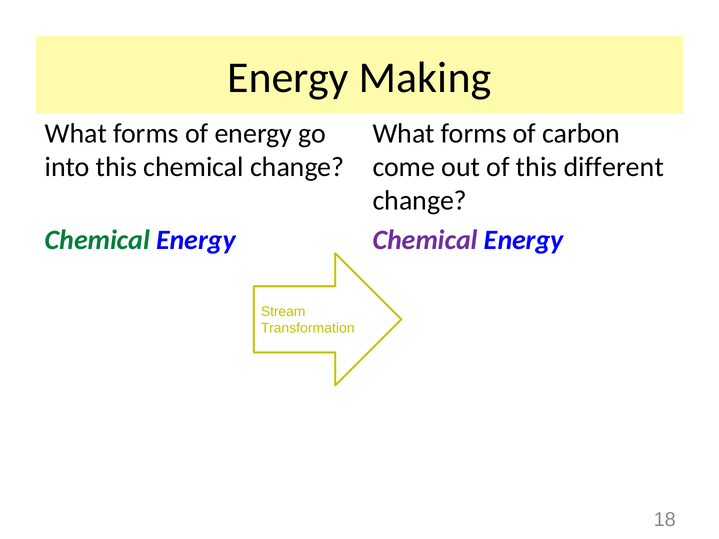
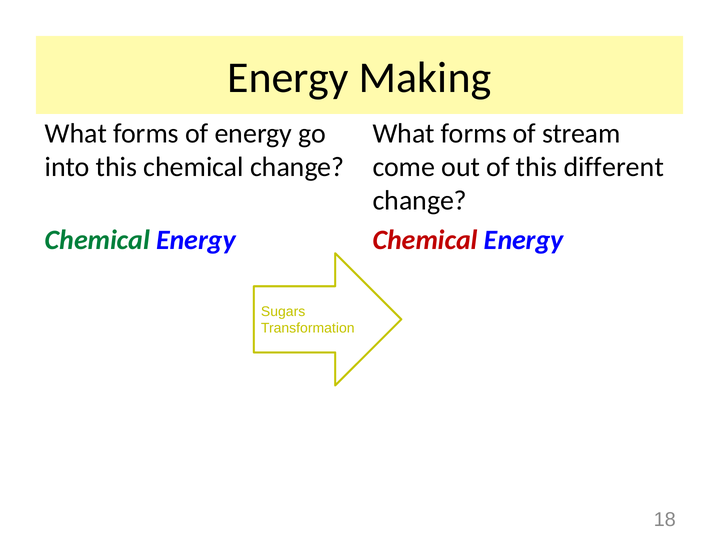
carbon: carbon -> stream (581, 134)
Chemical colour: purple -> red (425, 240)
Stream: Stream -> Sugars (283, 312)
